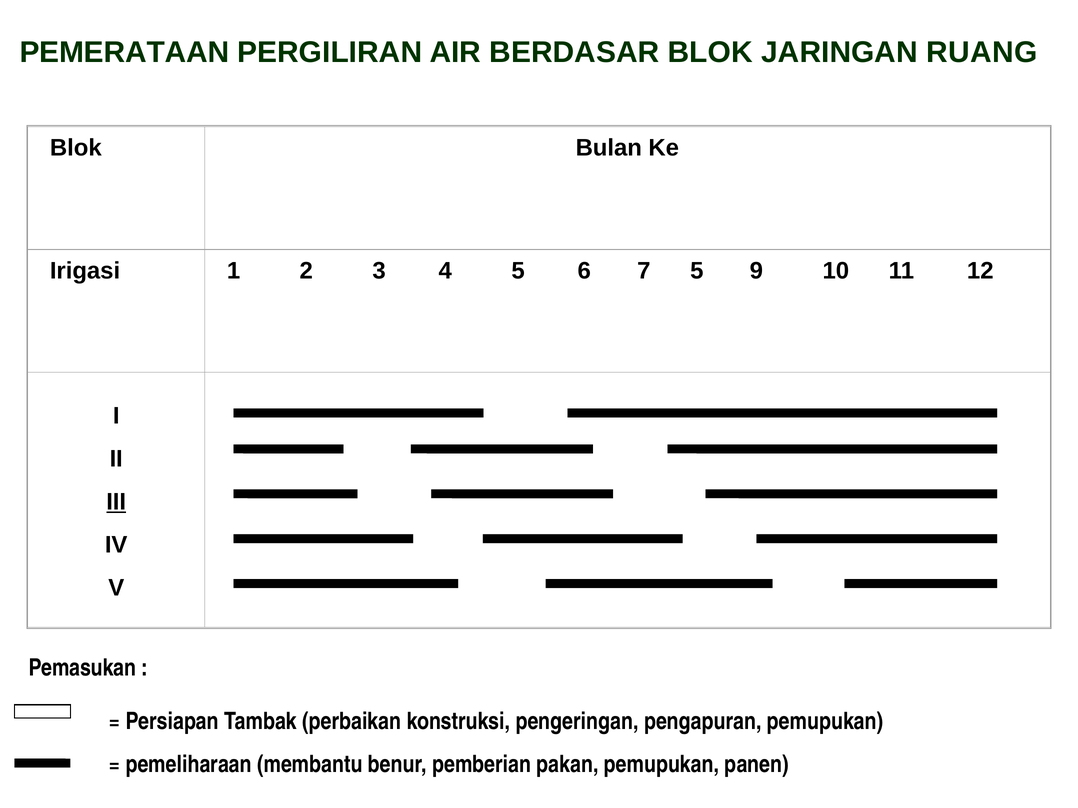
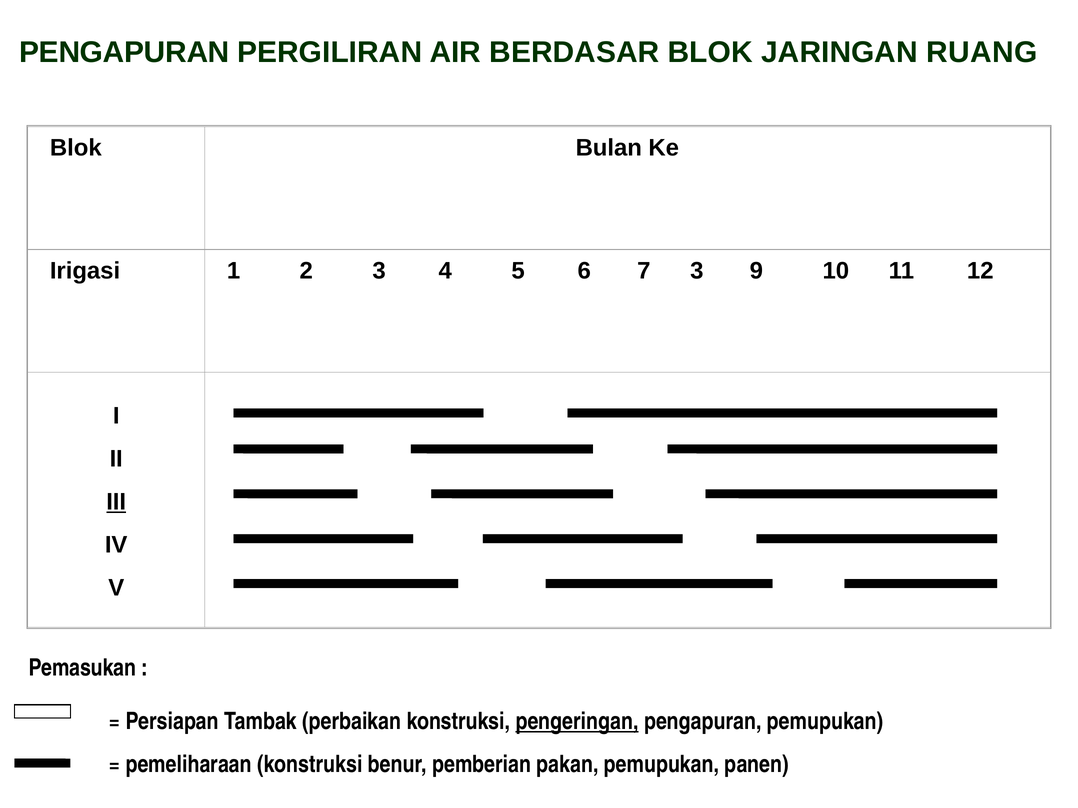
PEMERATAAN: PEMERATAAN -> PENGAPURAN (124, 52)
7 5: 5 -> 3 (697, 271)
pengeringan underline: none -> present (577, 722)
pemeliharaan membantu: membantu -> konstruksi (310, 765)
